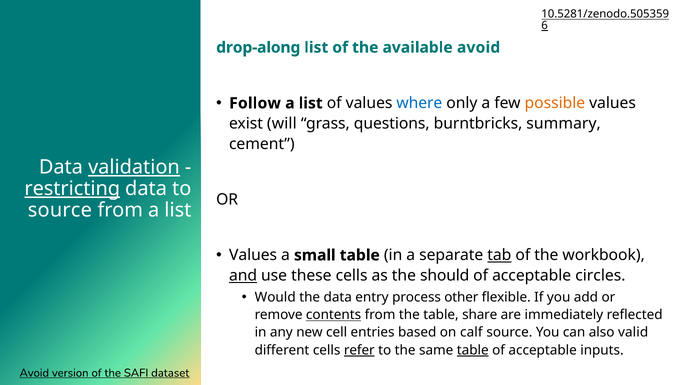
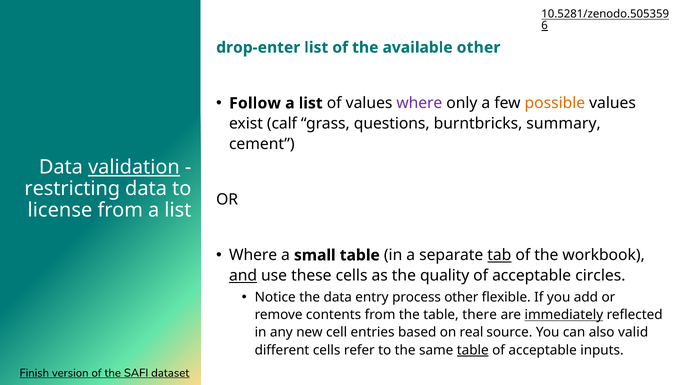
drop-along: drop-along -> drop-enter (258, 47)
available avoid: avoid -> other (479, 47)
where colour: blue -> purple (419, 103)
will: will -> calf (282, 123)
restricting underline: present -> none (72, 189)
source: source -> license (60, 210)
Values: Values -> Where (253, 255)
should: should -> quality (445, 275)
Would: Would -> Notice (275, 297)
contents underline: present -> none (334, 315)
share: share -> there (480, 315)
immediately underline: none -> present (564, 315)
calf: calf -> real (471, 332)
refer underline: present -> none (359, 350)
Avoid: Avoid -> Finish (34, 373)
